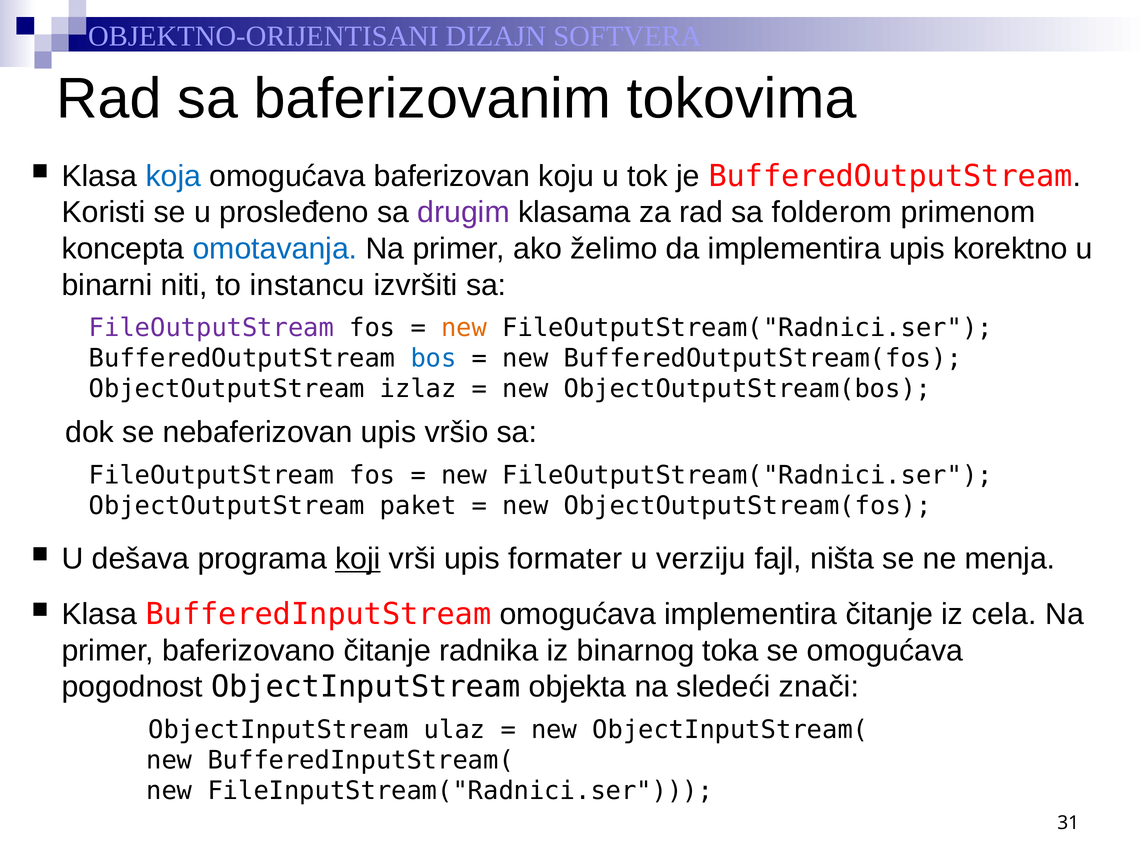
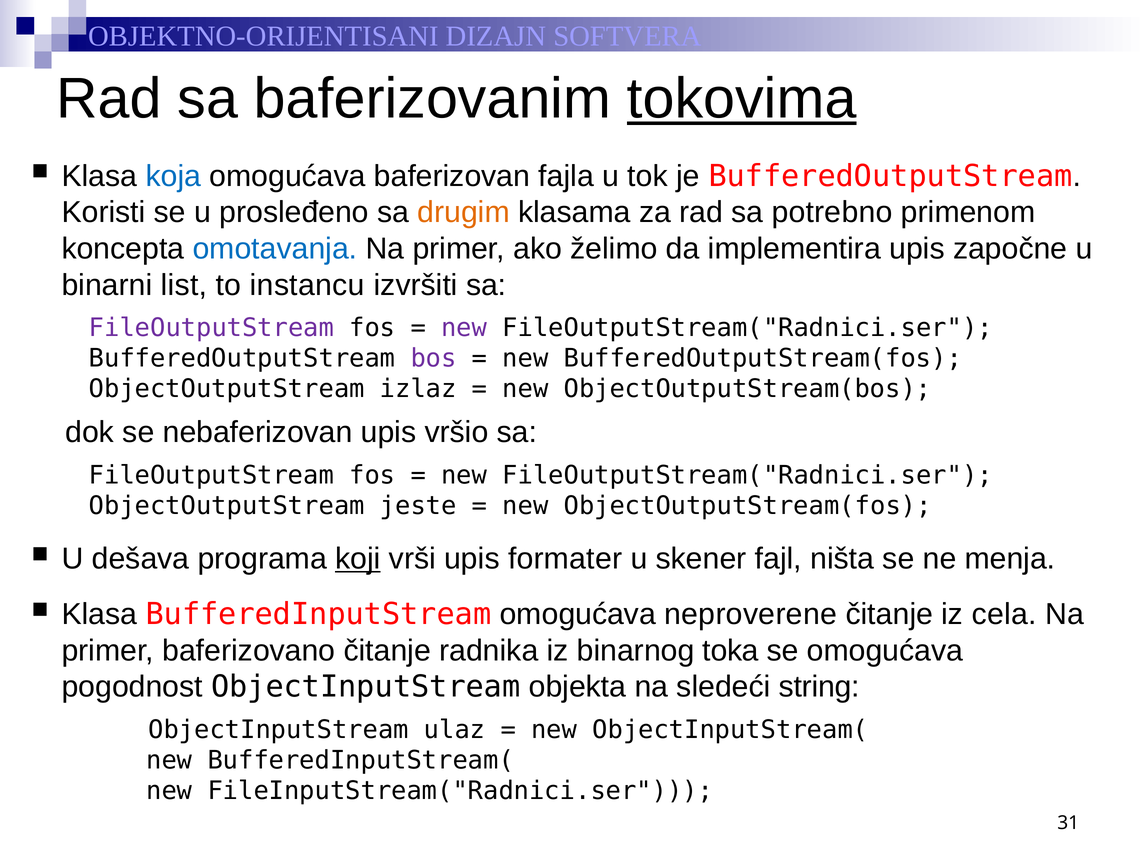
tokovima underline: none -> present (742, 99)
koju: koju -> fajla (566, 176)
drugim colour: purple -> orange (464, 212)
folderom: folderom -> potrebno (832, 212)
korektno: korektno -> započne (1010, 249)
niti: niti -> list (184, 285)
new colour: orange -> purple (464, 328)
bos colour: blue -> purple (434, 358)
paket: paket -> jeste (418, 506)
verziju: verziju -> skener (701, 559)
omogućava implementira: implementira -> neproverene (751, 614)
znači: znači -> string (819, 687)
